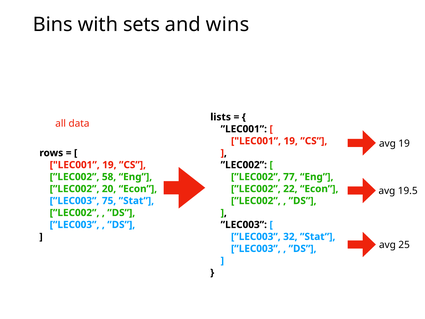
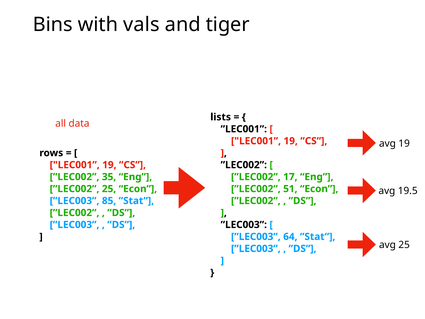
sets: sets -> vals (141, 24)
wins: wins -> tiger (228, 24)
58: 58 -> 35 (109, 177)
77: 77 -> 17 (290, 177)
”LEC002 20: 20 -> 25 (109, 189)
22: 22 -> 51 (290, 189)
75: 75 -> 85 (109, 201)
32: 32 -> 64 (290, 236)
